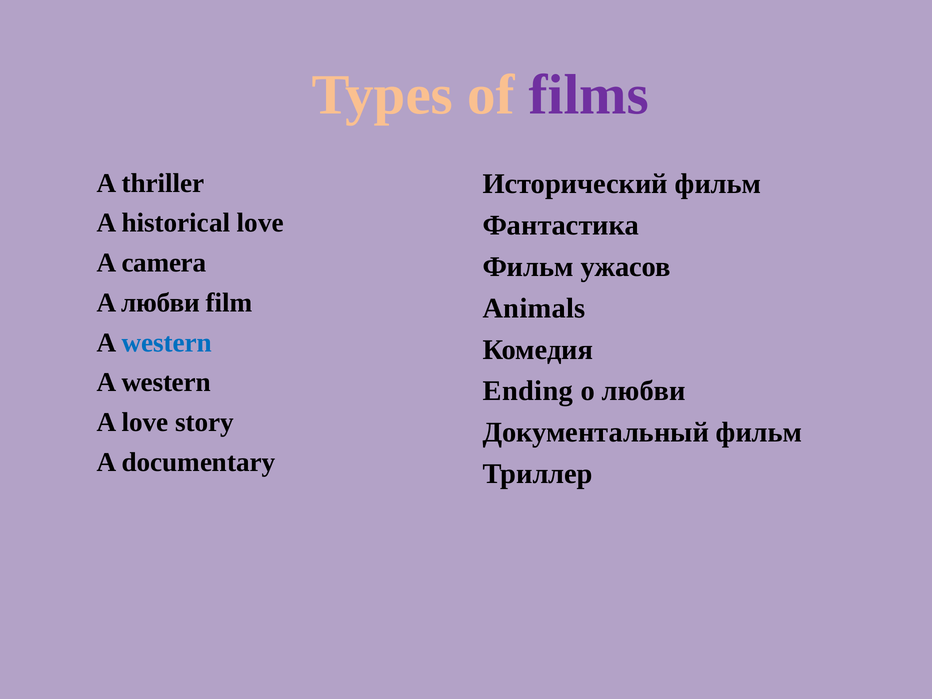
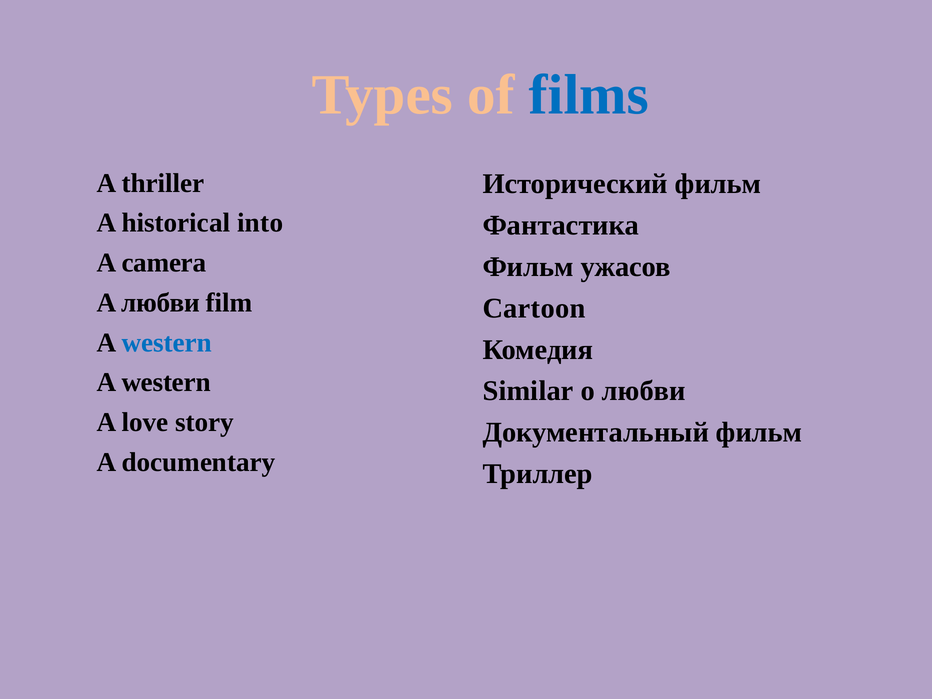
films colour: purple -> blue (589, 95)
historical love: love -> into (260, 223)
Animals: Animals -> Cartoon (534, 308)
Ending: Ending -> Similar (528, 391)
